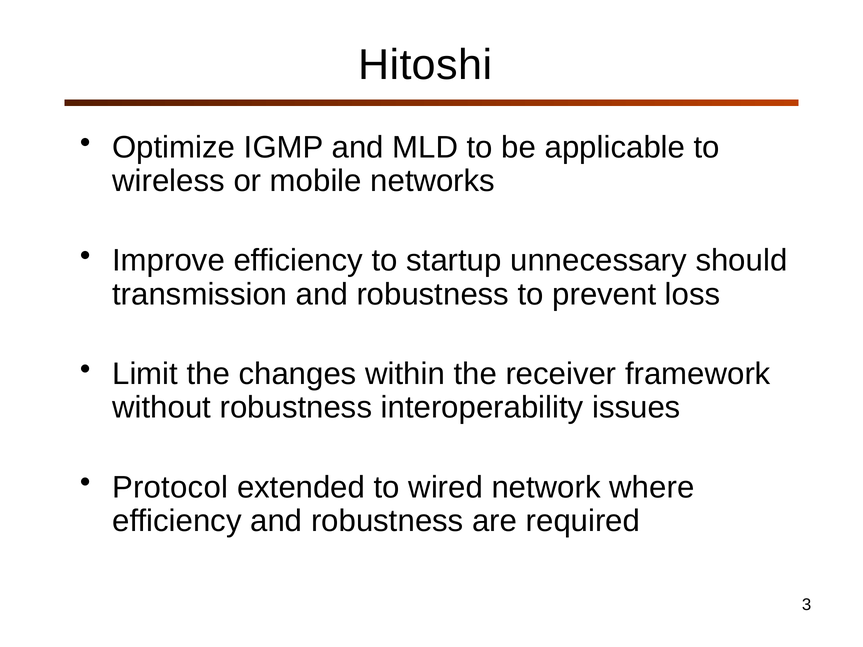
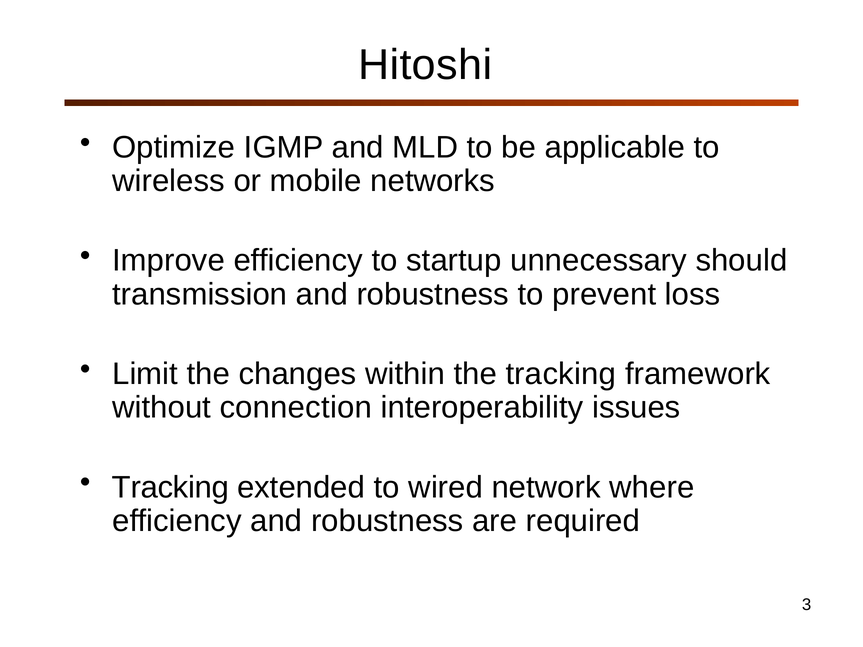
the receiver: receiver -> tracking (561, 374)
without robustness: robustness -> connection (296, 408)
Protocol: Protocol -> Tracking (170, 487)
